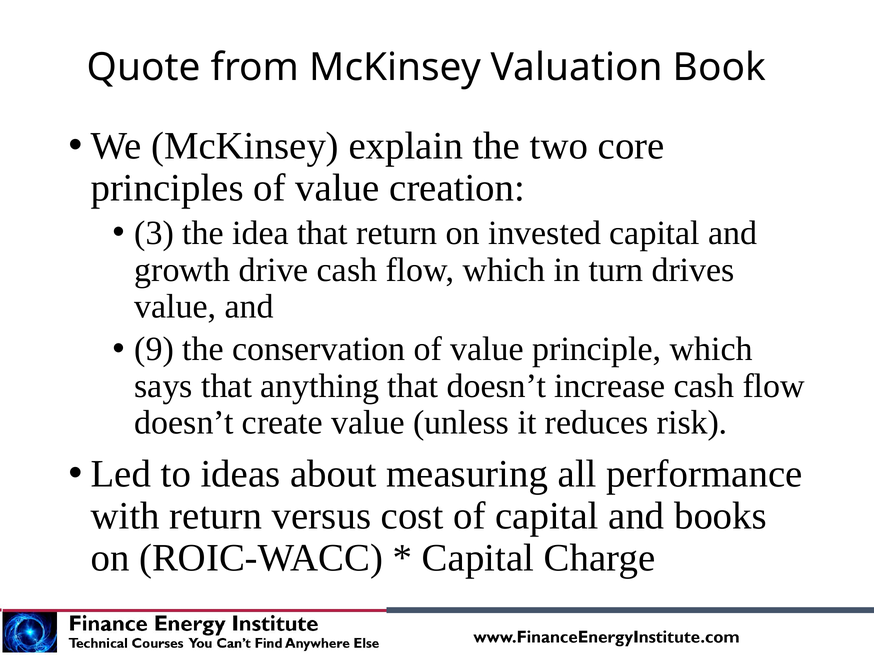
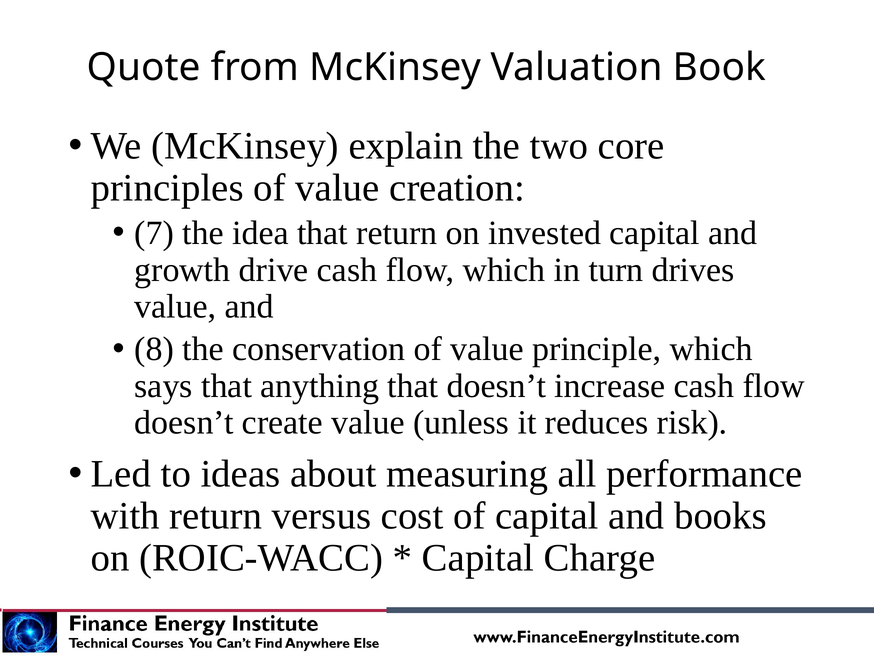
3: 3 -> 7 (154, 233)
9: 9 -> 8 (154, 349)
